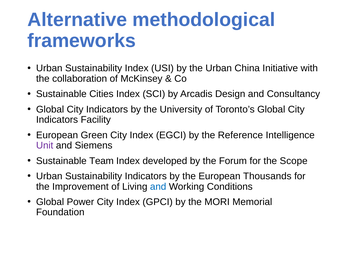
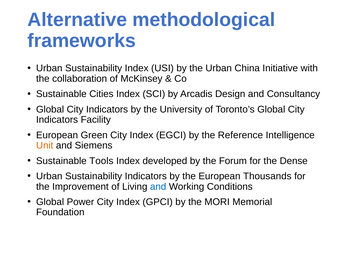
Unit colour: purple -> orange (45, 146)
Team: Team -> Tools (101, 161)
Scope: Scope -> Dense (294, 161)
